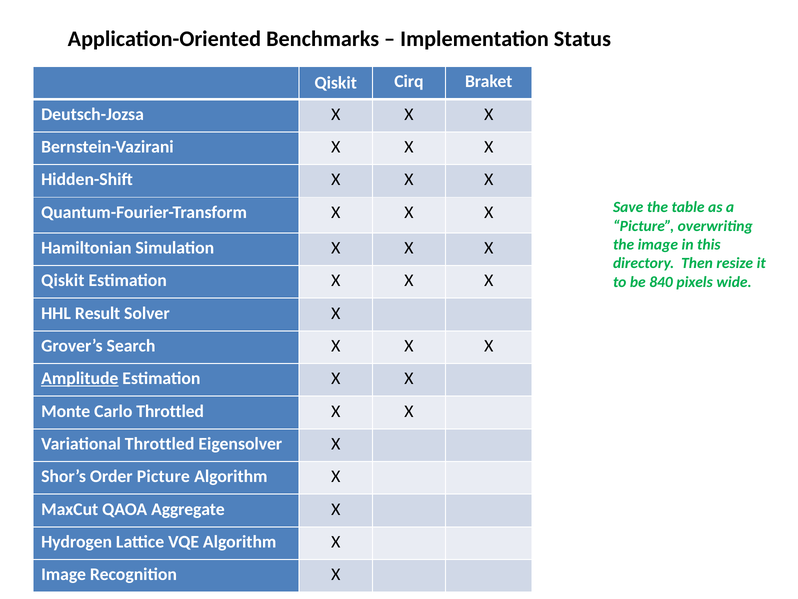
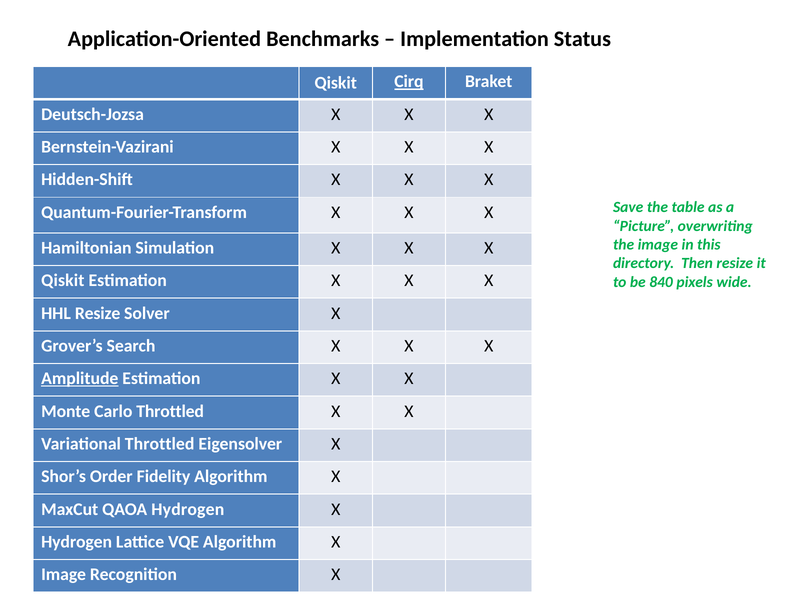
Cirq underline: none -> present (409, 82)
HHL Result: Result -> Resize (98, 313)
Order Picture: Picture -> Fidelity (163, 476)
QAOA Aggregate: Aggregate -> Hydrogen (188, 509)
